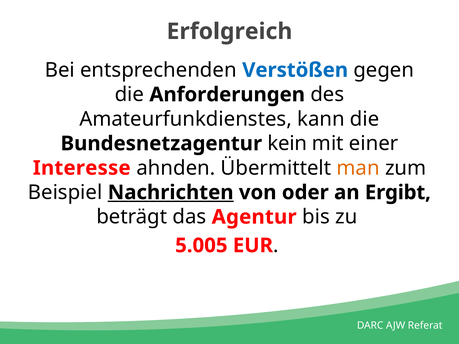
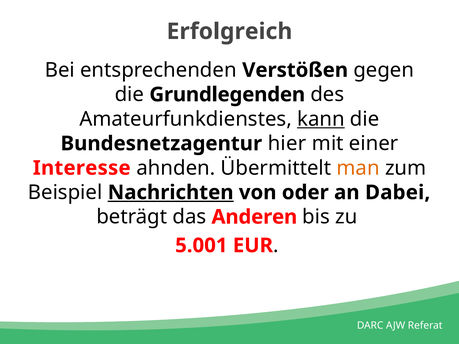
Verstößen colour: blue -> black (295, 70)
Anforderungen: Anforderungen -> Grundlegenden (227, 95)
kann underline: none -> present (321, 119)
kein: kein -> hier (287, 144)
Ergibt: Ergibt -> Dabei (398, 193)
Agentur: Agentur -> Anderen (254, 217)
5.005: 5.005 -> 5.001 (201, 246)
